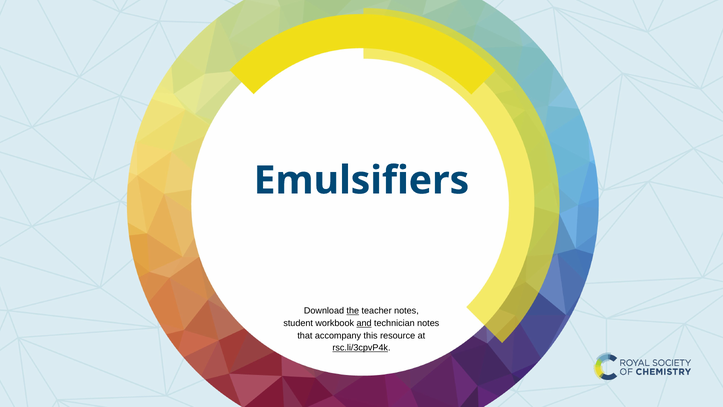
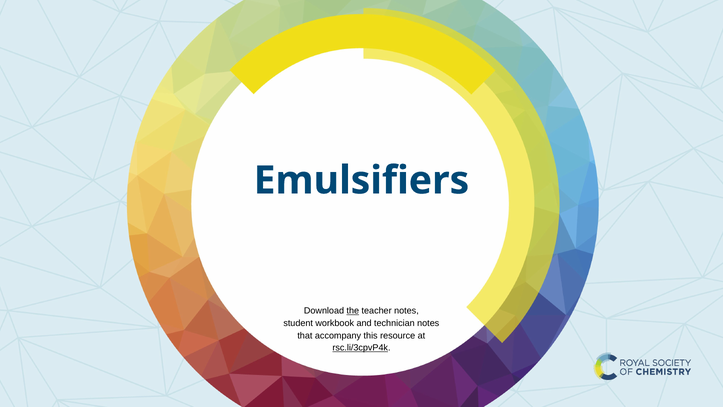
and underline: present -> none (364, 323)
